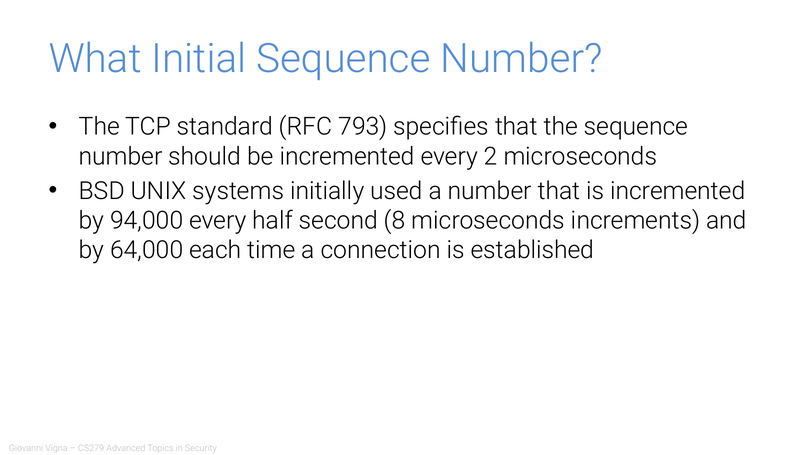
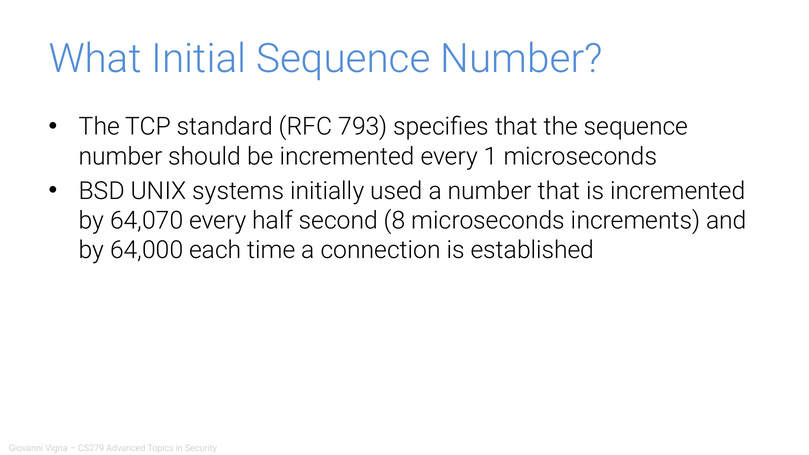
2: 2 -> 1 (491, 156)
94,000: 94,000 -> 64,070 (147, 221)
